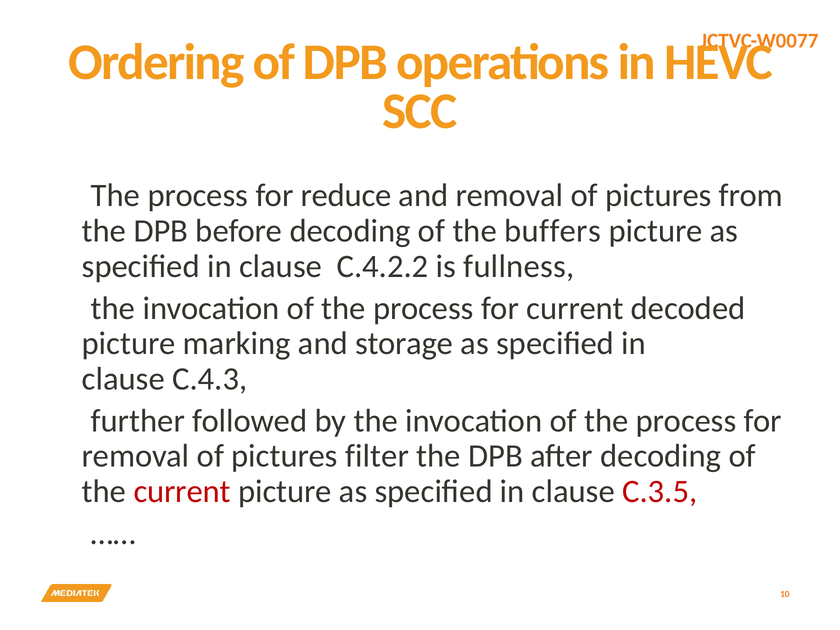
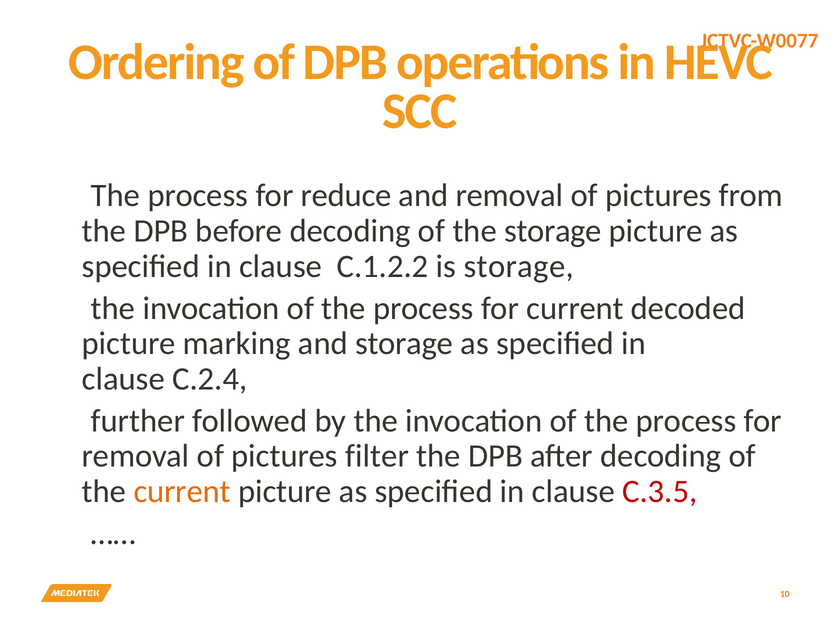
the buffers: buffers -> storage (553, 231)
C.4.2.2: C.4.2.2 -> C.1.2.2 (383, 266)
is fullness: fullness -> storage (519, 266)
C.4.3: C.4.3 -> C.2.4 (210, 379)
current colour: red -> orange (182, 491)
